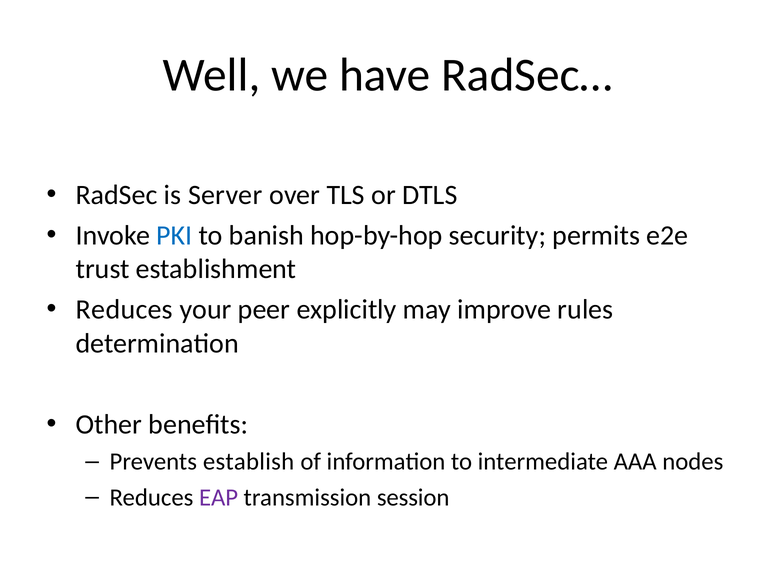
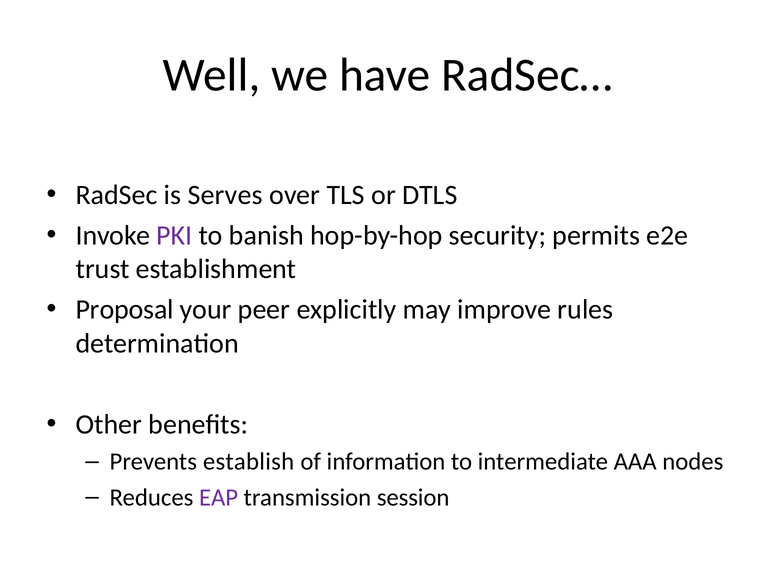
Server: Server -> Serves (225, 195)
PKI colour: blue -> purple (174, 236)
Reduces: Reduces -> Proposal (125, 310)
